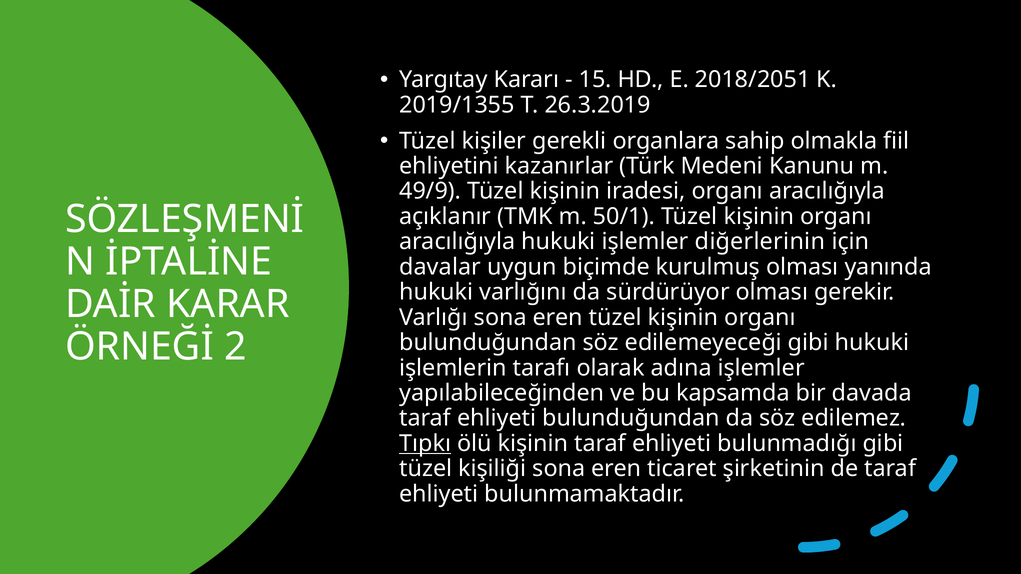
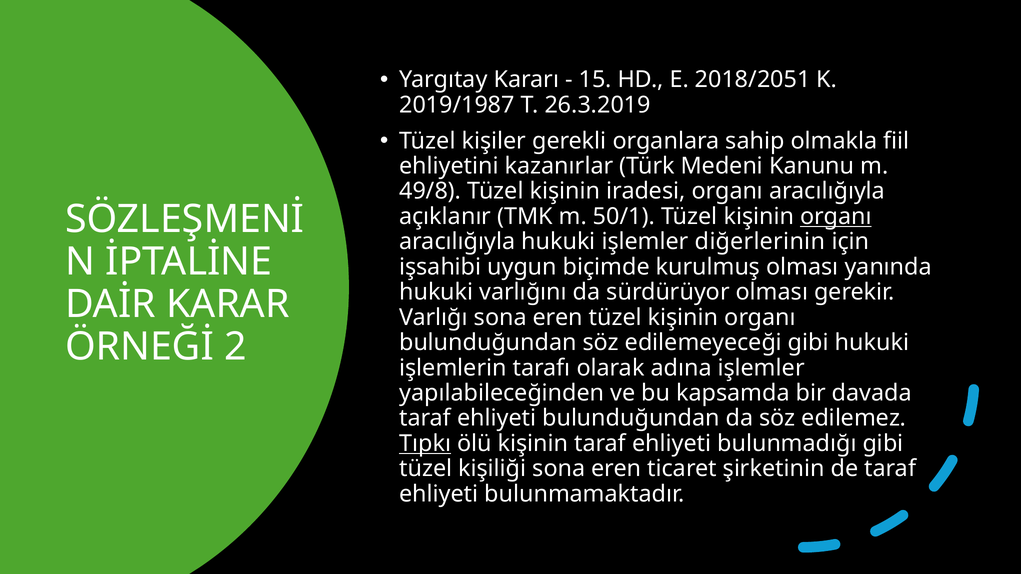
2019/1355: 2019/1355 -> 2019/1987 (457, 105)
49/9: 49/9 -> 49/8 (430, 191)
organı underline: none -> present (836, 217)
davalar: davalar -> işsahibi (440, 267)
